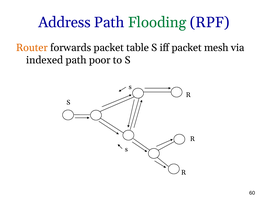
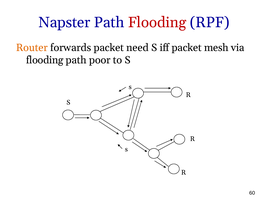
Address: Address -> Napster (64, 22)
Flooding colour: green -> red (157, 22)
table: table -> need (138, 48)
indexed: indexed -> flooding (45, 60)
